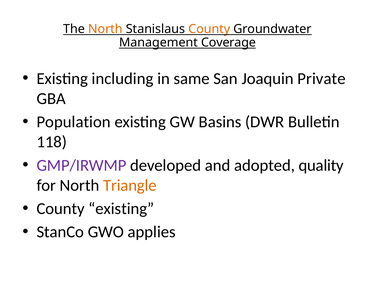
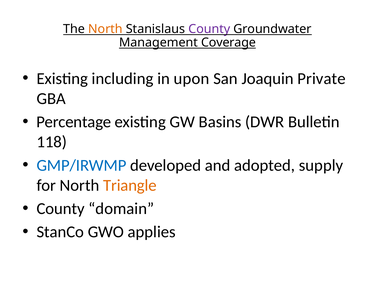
County colour: orange -> purple (209, 29)
same: same -> upon (192, 79)
Population: Population -> Percentage (74, 122)
GMP/IRWMP colour: purple -> blue (81, 165)
quality: quality -> supply (321, 165)
County existing: existing -> domain (121, 209)
